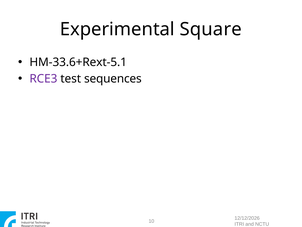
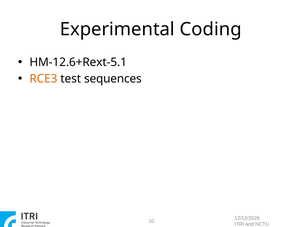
Square: Square -> Coding (211, 29)
HM-33.6+Rext-5.1: HM-33.6+Rext-5.1 -> HM-12.6+Rext-5.1 (78, 62)
RCE3 colour: purple -> orange (43, 79)
